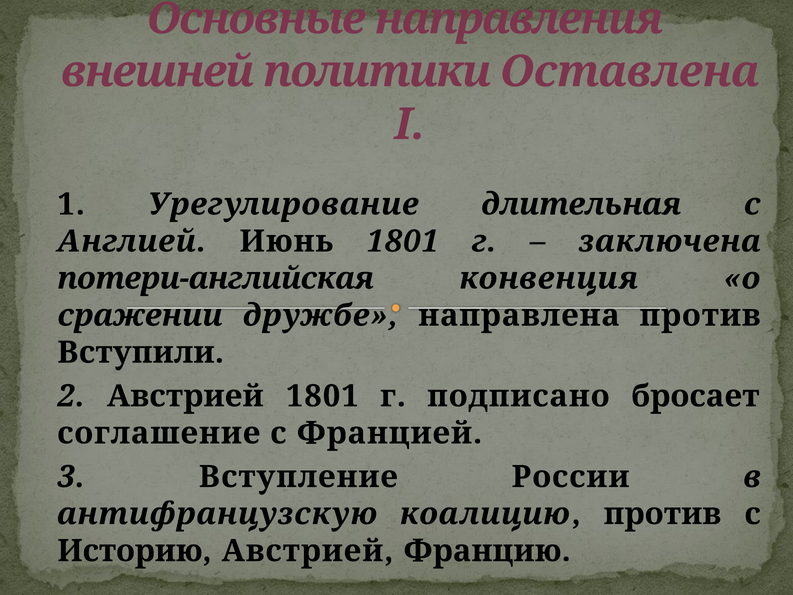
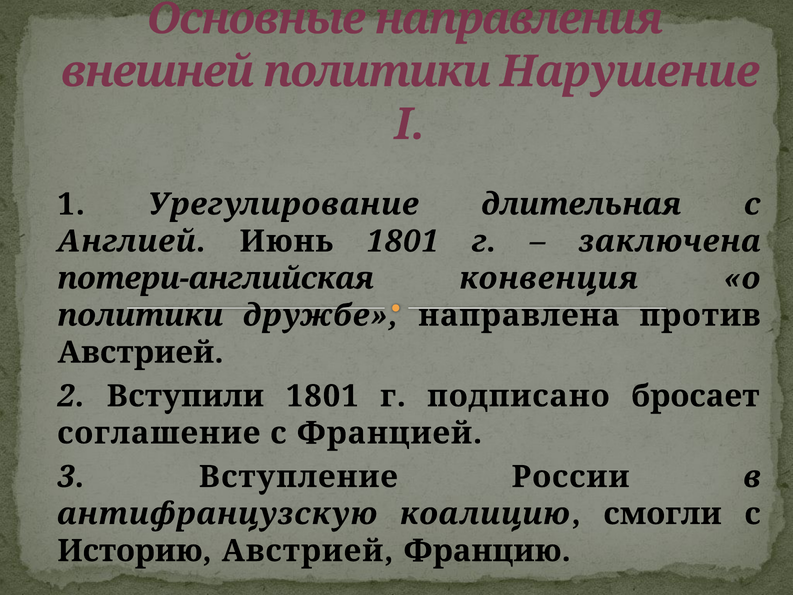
Оставлена: Оставлена -> Нарушение (630, 72)
сражении: сражении -> политики (140, 315)
Вступили: Вступили -> Австрией (141, 352)
2 Австрией: Австрией -> Вступили (185, 396)
коалицию против: против -> смогли (663, 514)
